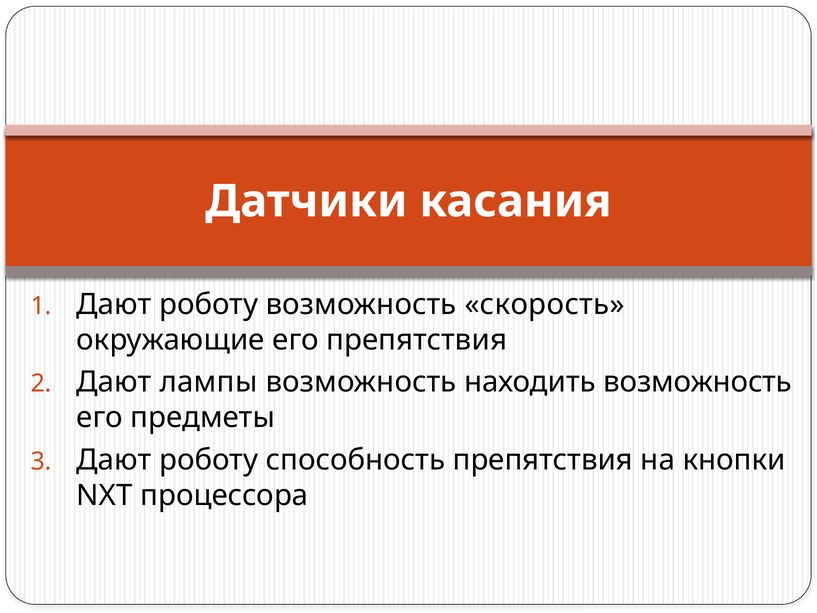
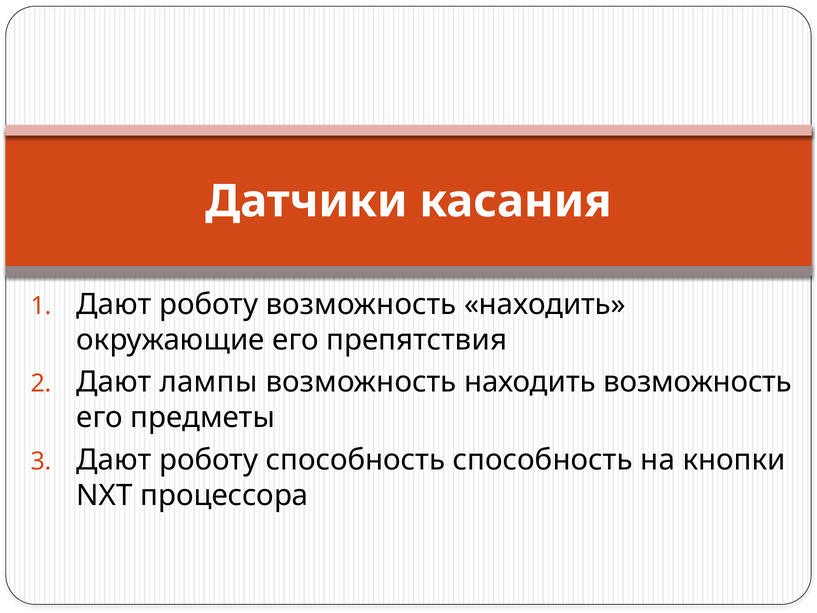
роботу возможность скорость: скорость -> находить (545, 304)
способность препятствия: препятствия -> способность (543, 460)
